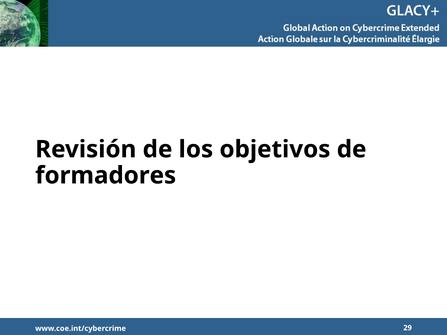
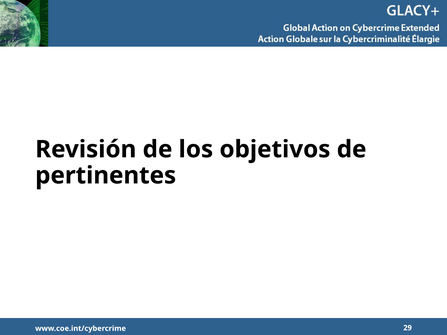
formadores: formadores -> pertinentes (106, 176)
